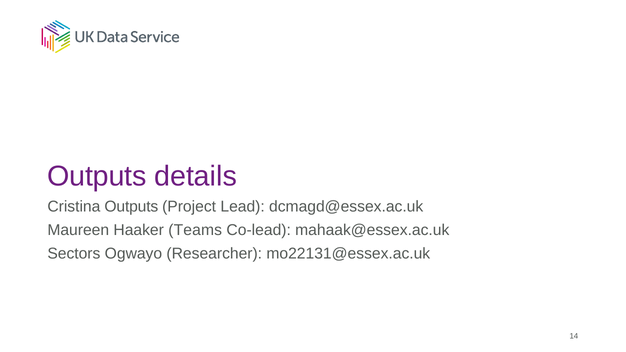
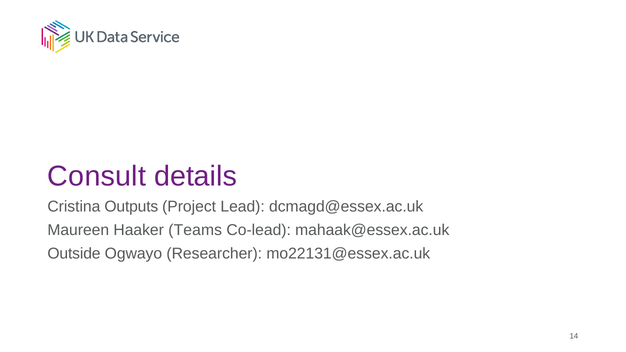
Outputs: Outputs -> Consult (97, 176)
Sectors: Sectors -> Outside (74, 253)
